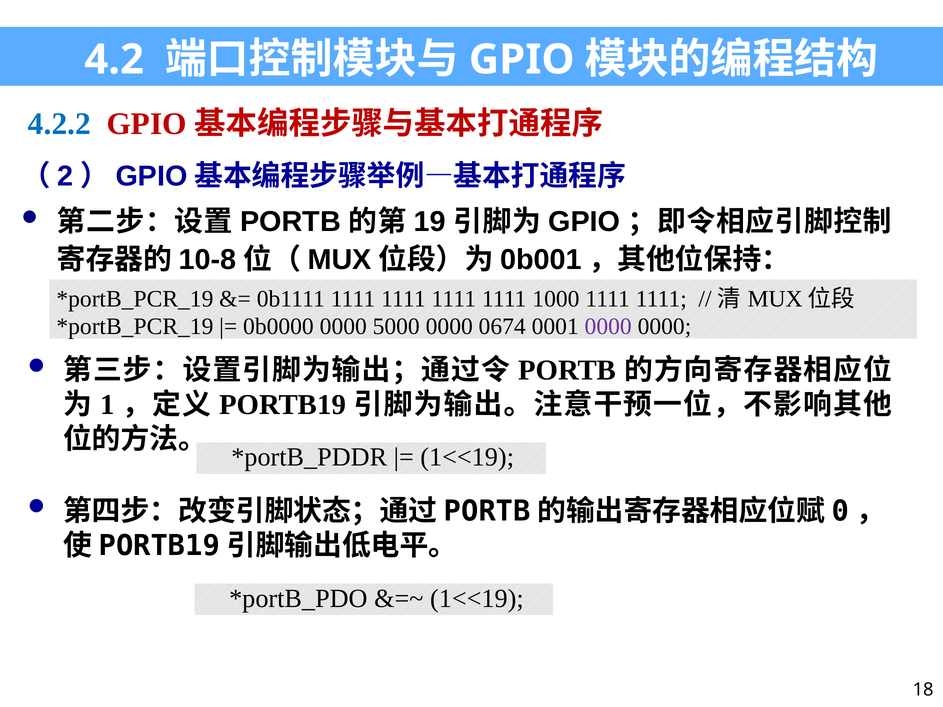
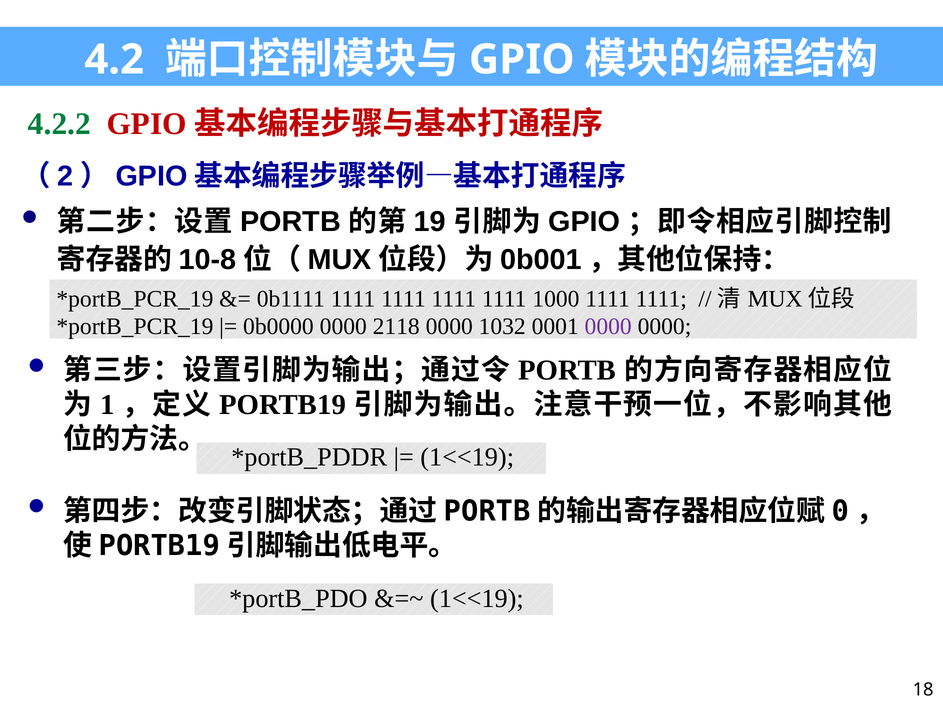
4.2.2 colour: blue -> green (59, 124)
5000: 5000 -> 2118 (396, 327)
0674: 0674 -> 1032 (502, 327)
